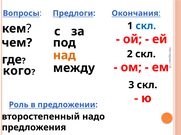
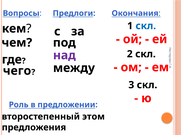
над colour: orange -> purple (64, 56)
кого: кого -> чего (17, 71)
надо: надо -> этом (94, 117)
